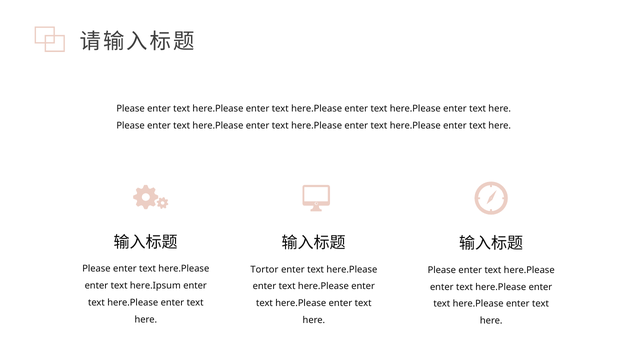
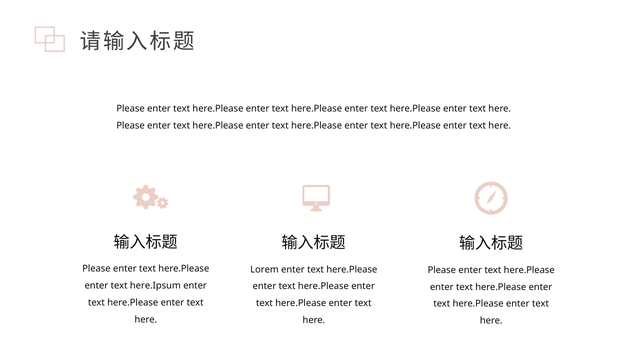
Tortor: Tortor -> Lorem (264, 269)
